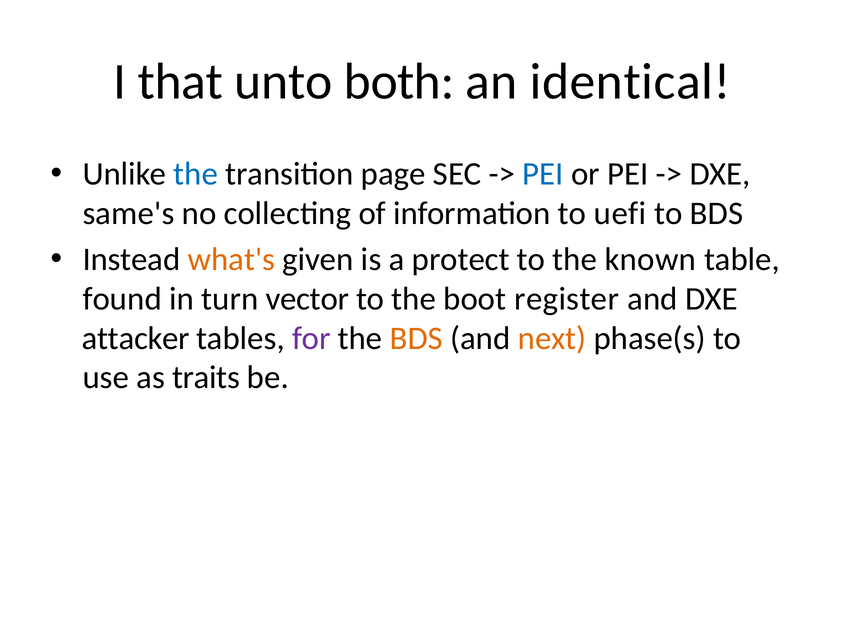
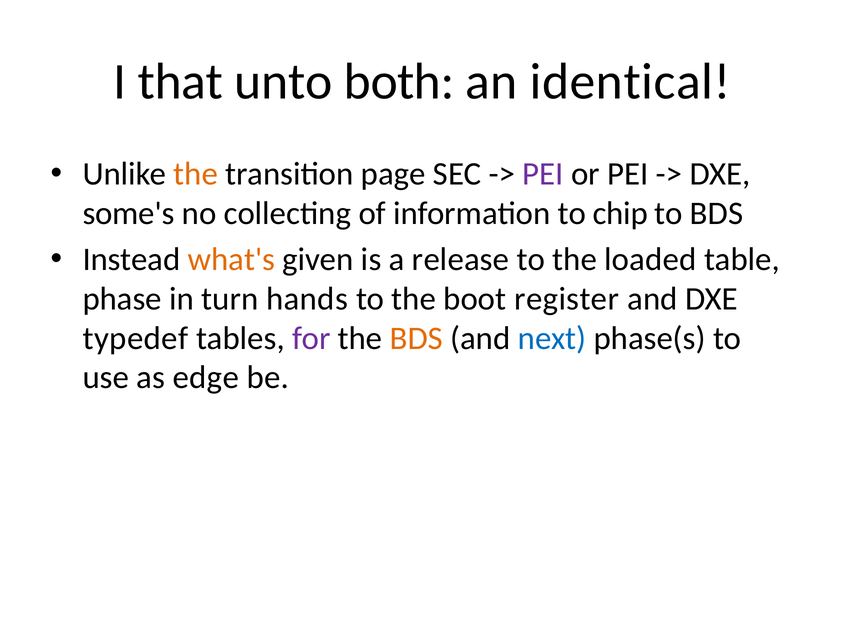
the colour: blue -> orange (196, 174)
PEI colour: blue -> purple (543, 174)
same's: same's -> some's (129, 214)
uefi: uefi -> chip (620, 214)
protect: protect -> release (461, 260)
known: known -> loaded (650, 260)
found: found -> phase (122, 299)
vector: vector -> hands (307, 299)
attacker: attacker -> typedef (135, 338)
next colour: orange -> blue (552, 338)
traits: traits -> edge (206, 378)
